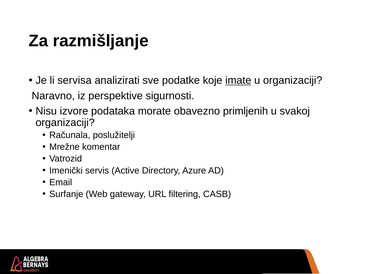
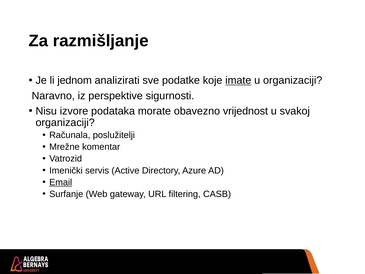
servisa: servisa -> jednom (75, 80)
primljenih: primljenih -> vrijednost (245, 111)
Email underline: none -> present (61, 182)
